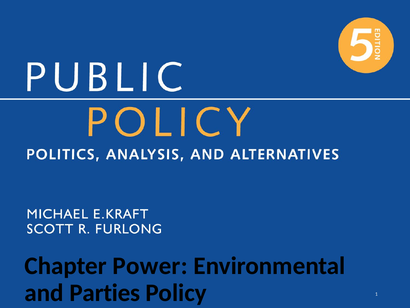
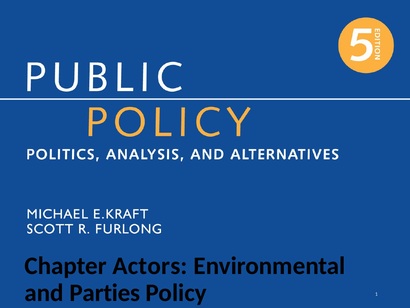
Power: Power -> Actors (150, 265)
